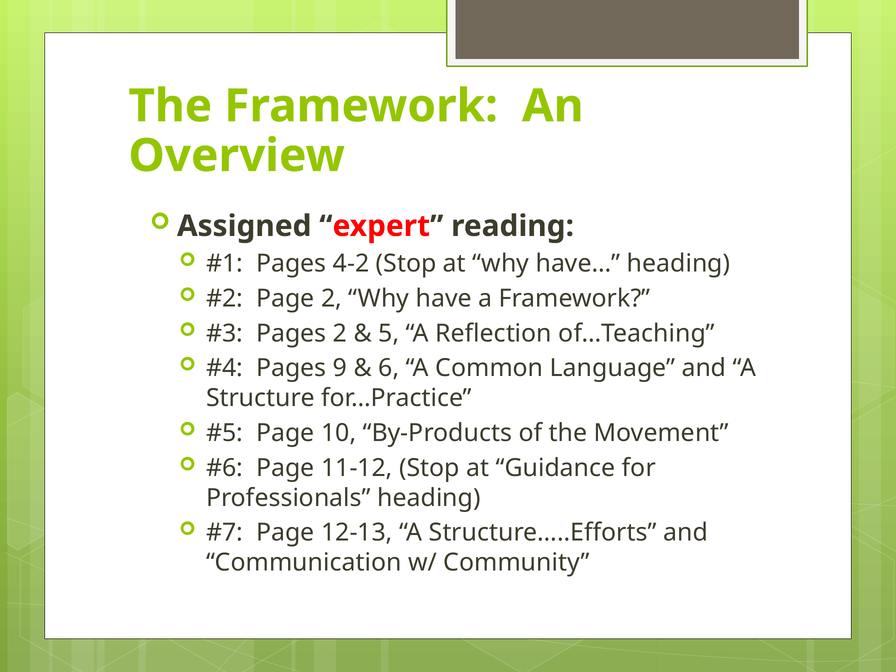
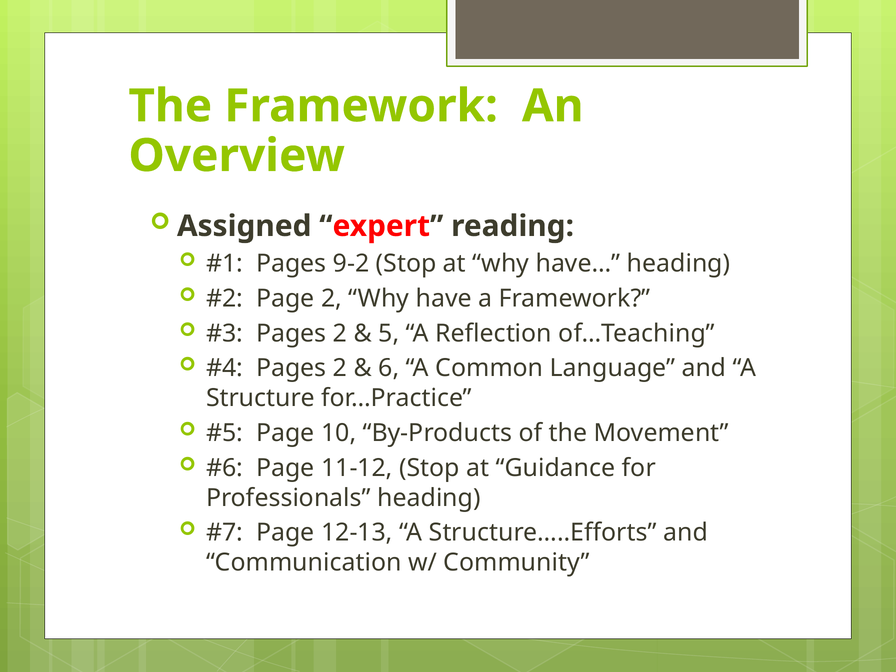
4-2: 4-2 -> 9-2 (351, 264)
9: 9 -> 2 (340, 368)
